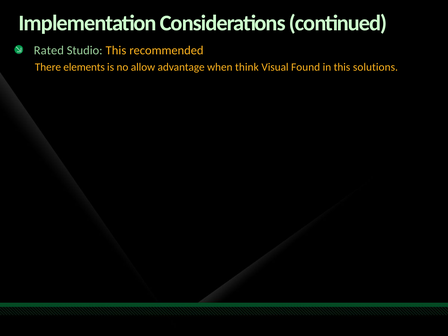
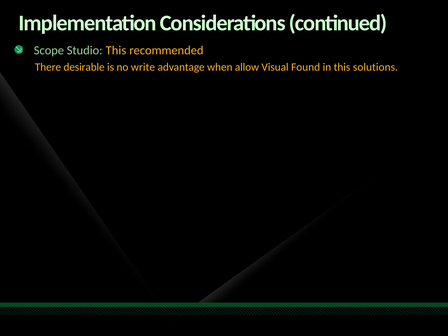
Rated: Rated -> Scope (49, 50)
elements: elements -> desirable (84, 67)
allow: allow -> write (143, 67)
think: think -> allow (247, 67)
